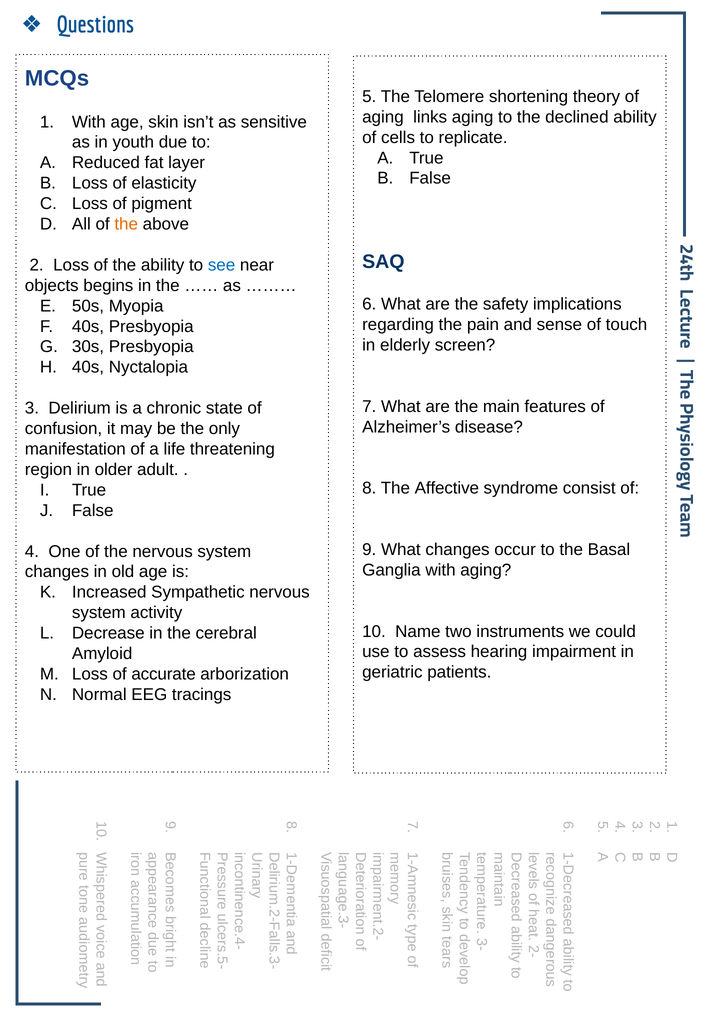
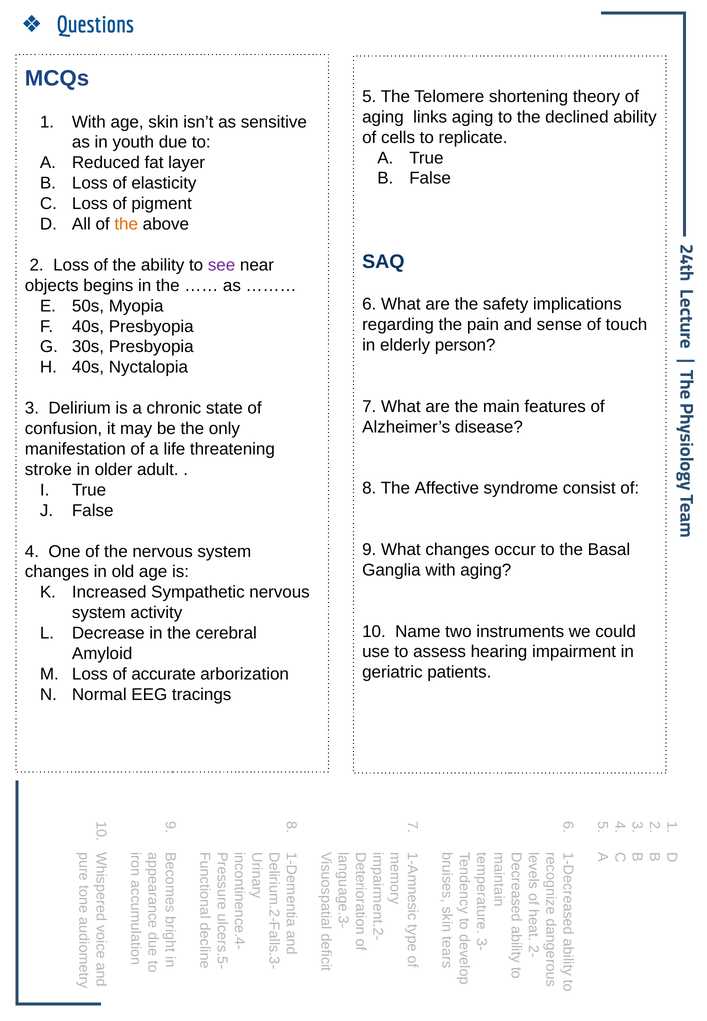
see colour: blue -> purple (222, 265)
screen: screen -> person (465, 345)
region: region -> stroke (48, 470)
